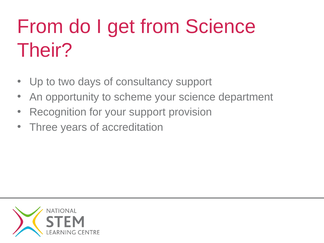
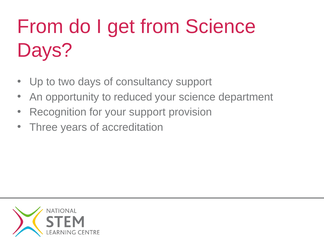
Their: Their -> Days (45, 50)
scheme: scheme -> reduced (133, 97)
